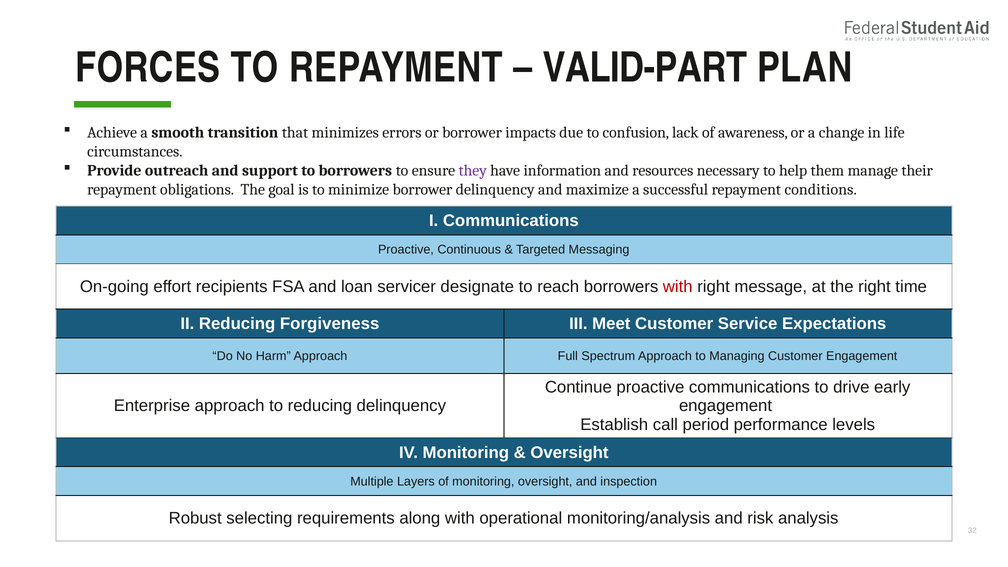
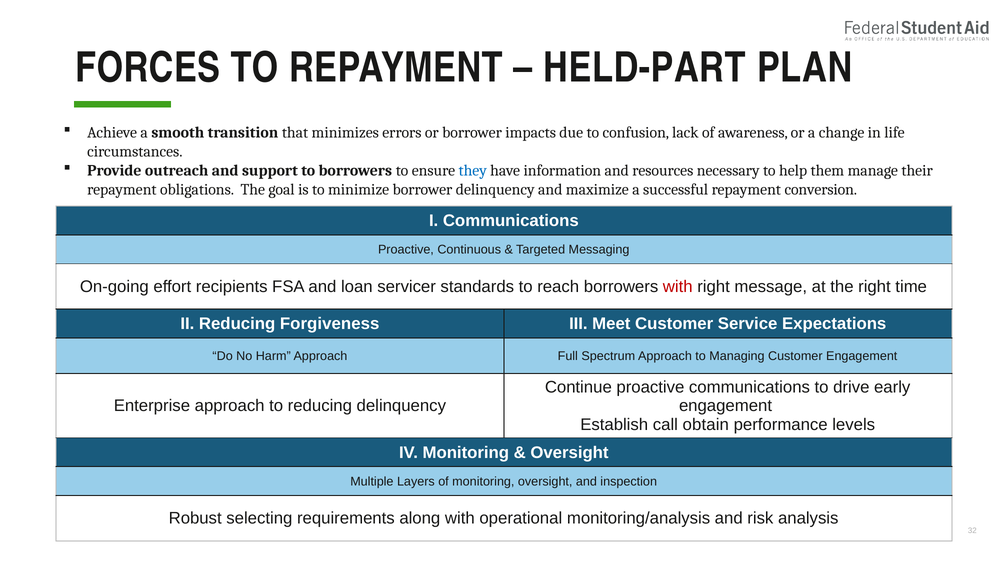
VALID-PART: VALID-PART -> HELD-PART (645, 68)
they colour: purple -> blue (473, 170)
conditions: conditions -> conversion (821, 189)
designate: designate -> standards (477, 287)
period: period -> obtain (706, 425)
